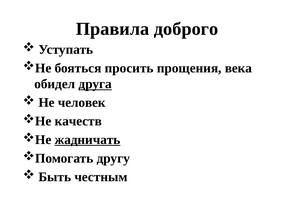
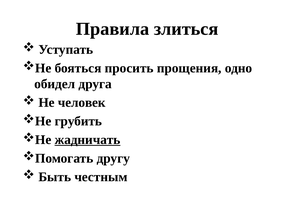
доброго: доброго -> злиться (186, 29)
века: века -> одно (238, 68)
друга underline: present -> none (95, 84)
качеств: качеств -> грубить (78, 121)
